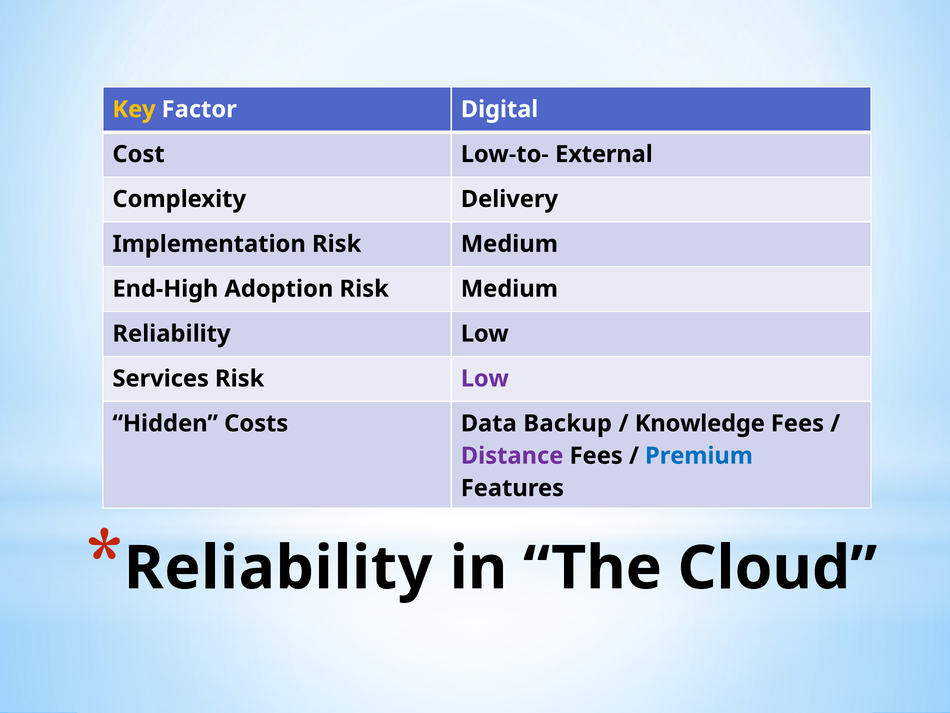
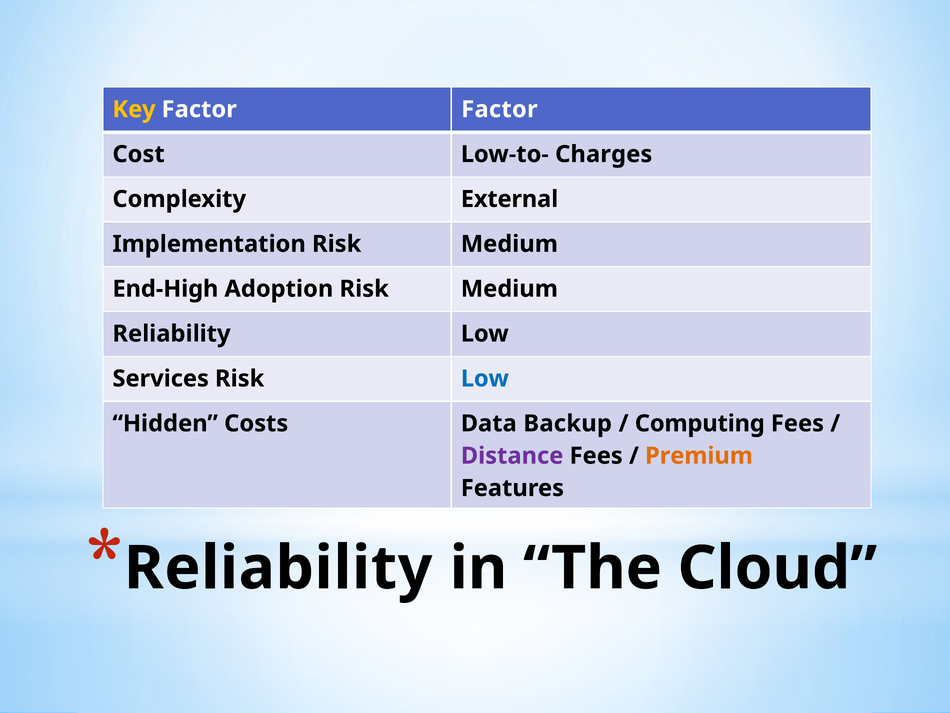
Factor Digital: Digital -> Factor (499, 109)
External: External -> Charges (604, 154)
Delivery: Delivery -> External (509, 199)
Low colour: purple -> blue (485, 378)
Knowledge: Knowledge -> Computing (700, 423)
Premium colour: blue -> orange (699, 456)
